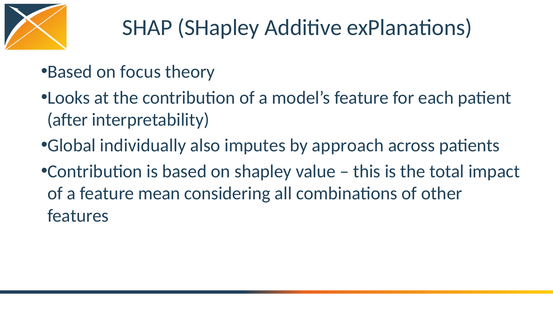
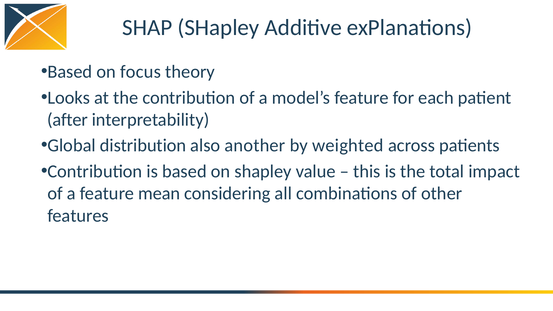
individually: individually -> distribution (143, 146)
imputes: imputes -> another (255, 146)
approach: approach -> weighted (348, 146)
